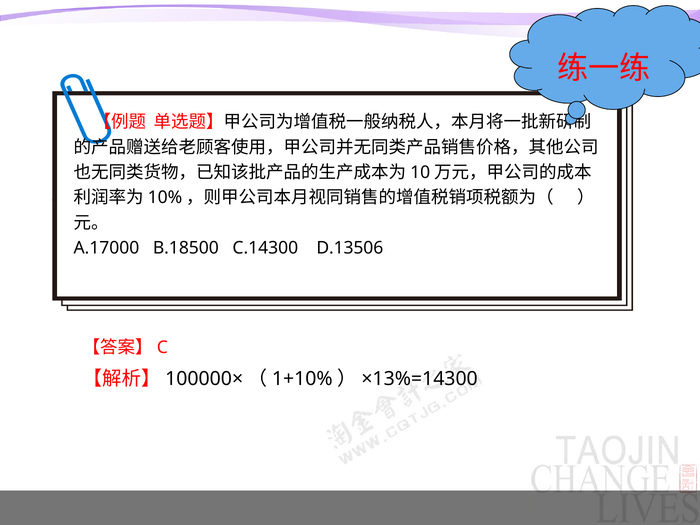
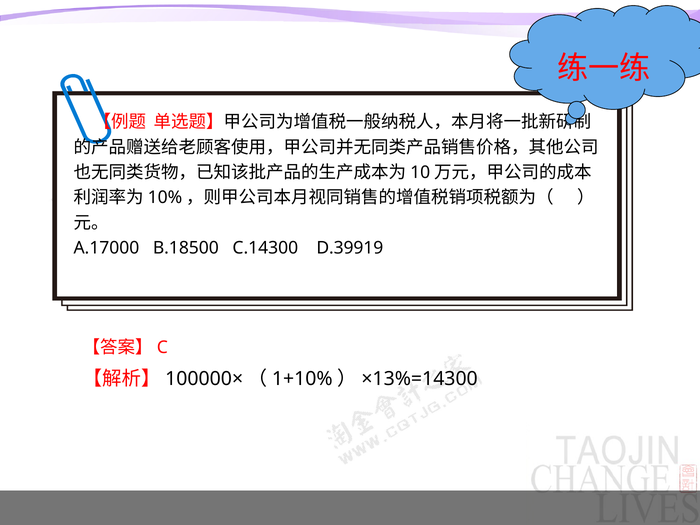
D.13506: D.13506 -> D.39919 (350, 248)
